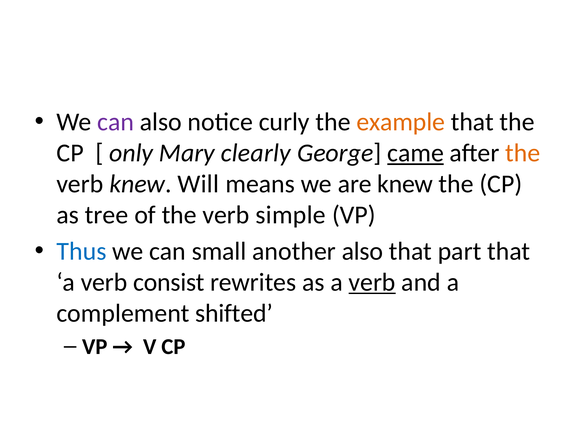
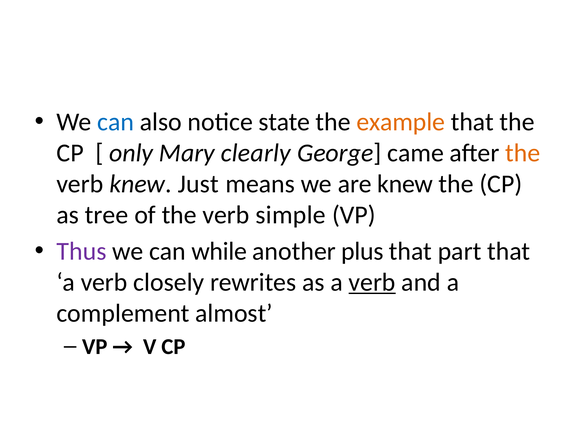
can colour: purple -> blue (116, 122)
curly: curly -> state (284, 122)
came underline: present -> none (416, 153)
Will: Will -> Just (198, 184)
Thus colour: blue -> purple (82, 251)
small: small -> while (219, 251)
another also: also -> plus (362, 251)
consist: consist -> closely (169, 282)
shifted: shifted -> almost (234, 313)
